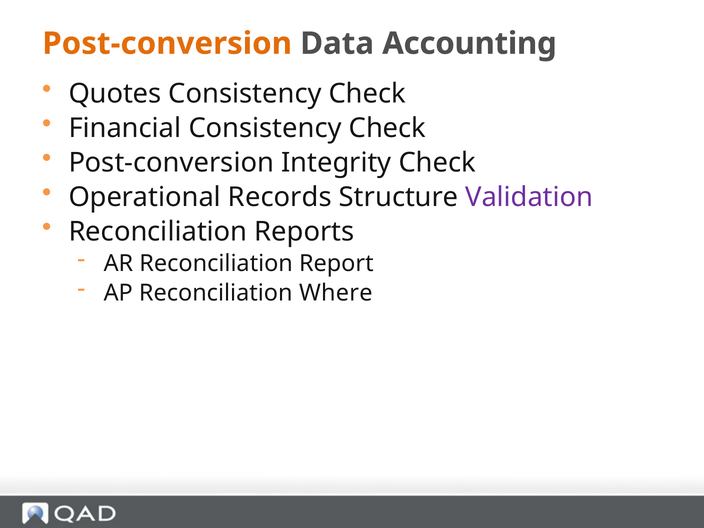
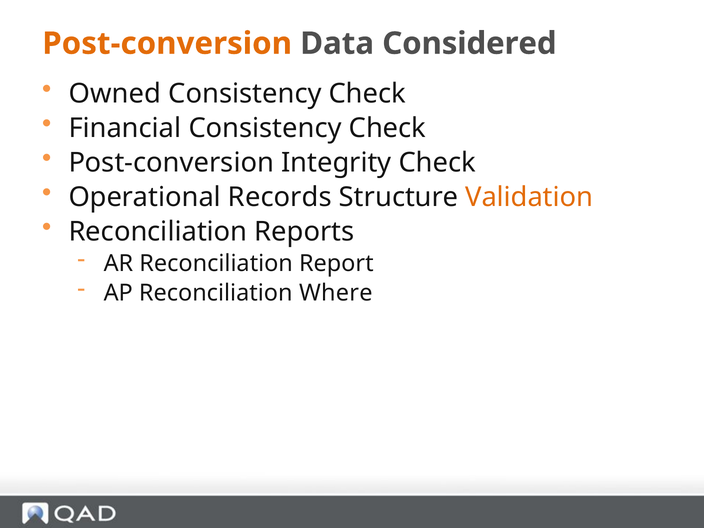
Accounting: Accounting -> Considered (469, 44)
Quotes: Quotes -> Owned (115, 94)
Validation colour: purple -> orange (529, 197)
